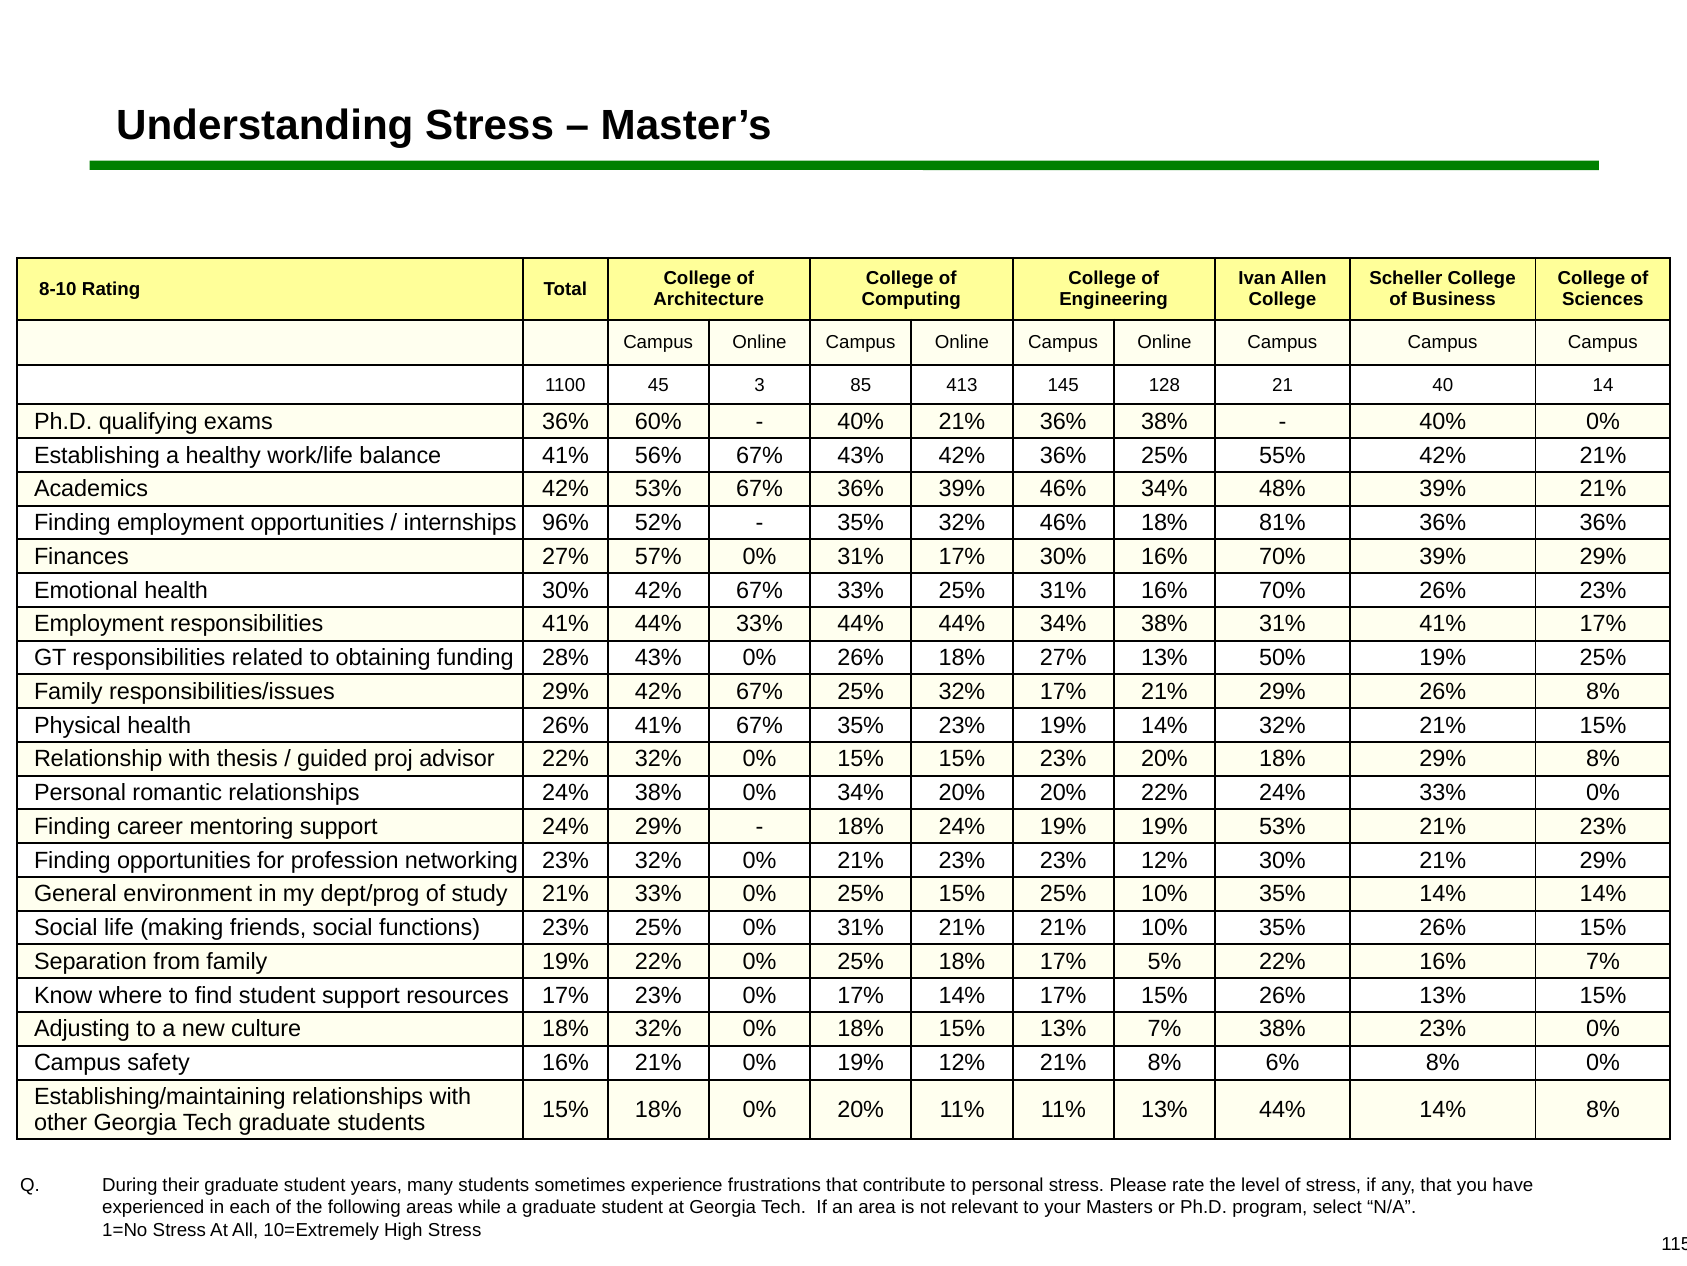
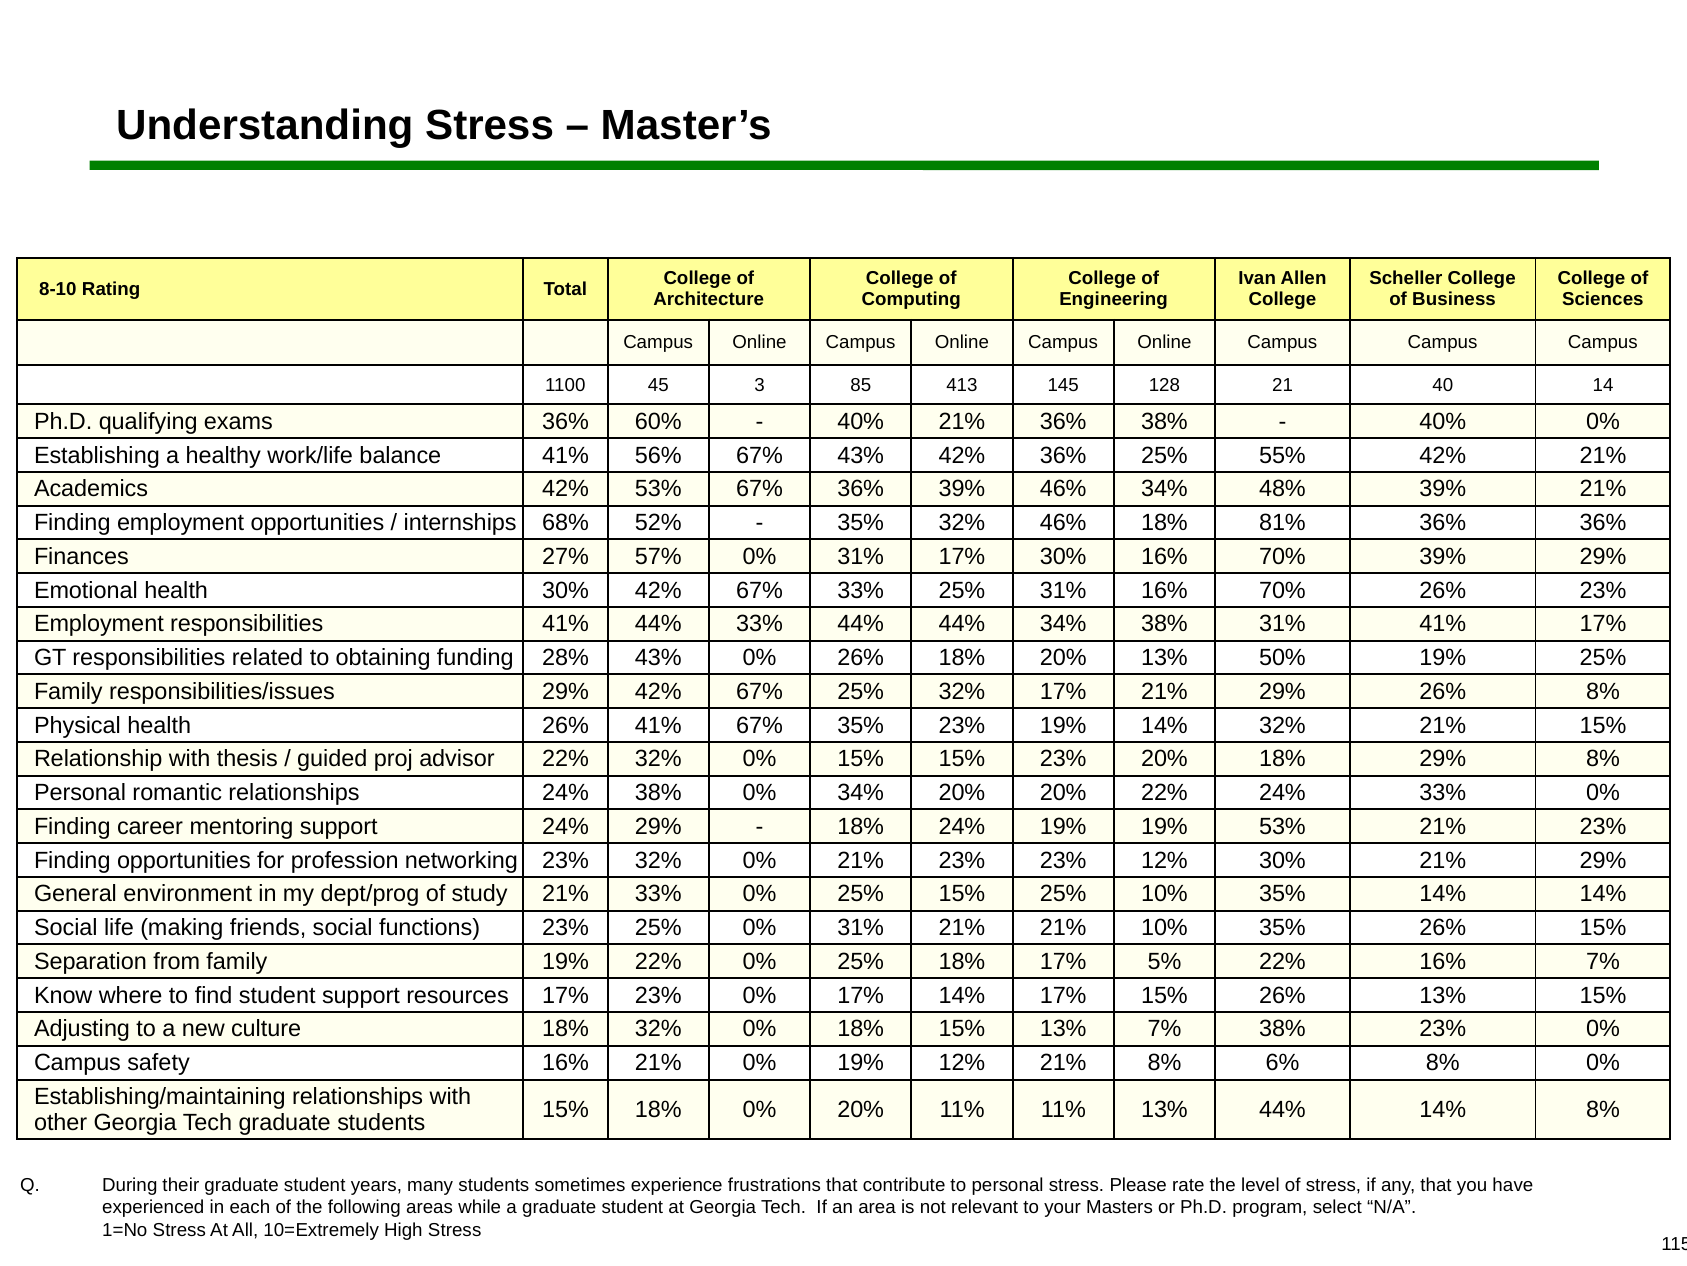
96%: 96% -> 68% (566, 522)
18% 27%: 27% -> 20% (1063, 657)
